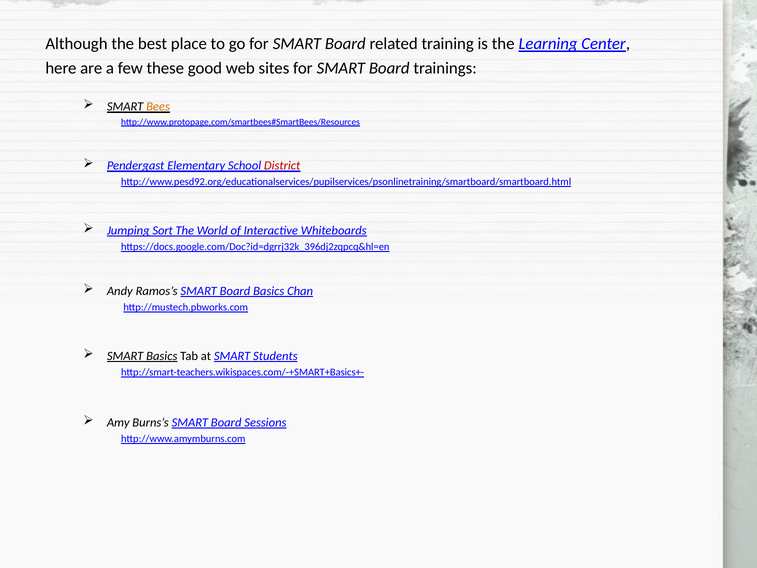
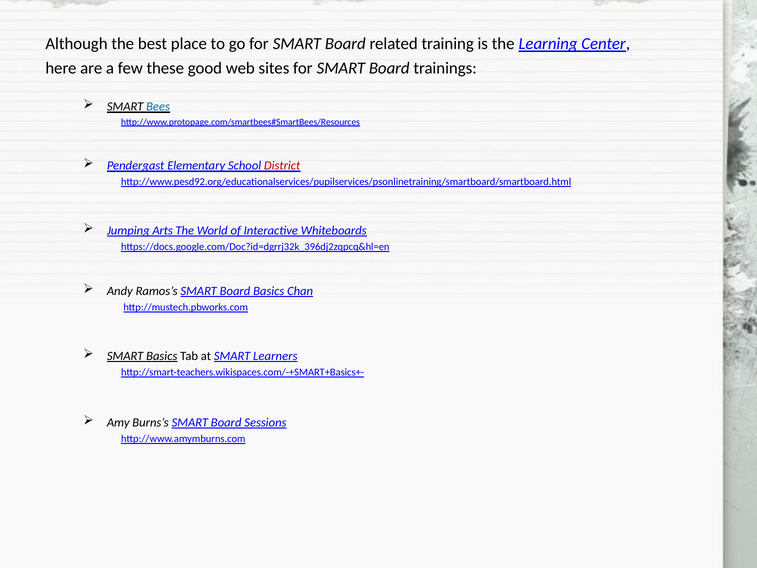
Bees colour: orange -> blue (158, 107)
Sort: Sort -> Arts (163, 230)
Students: Students -> Learners (275, 356)
